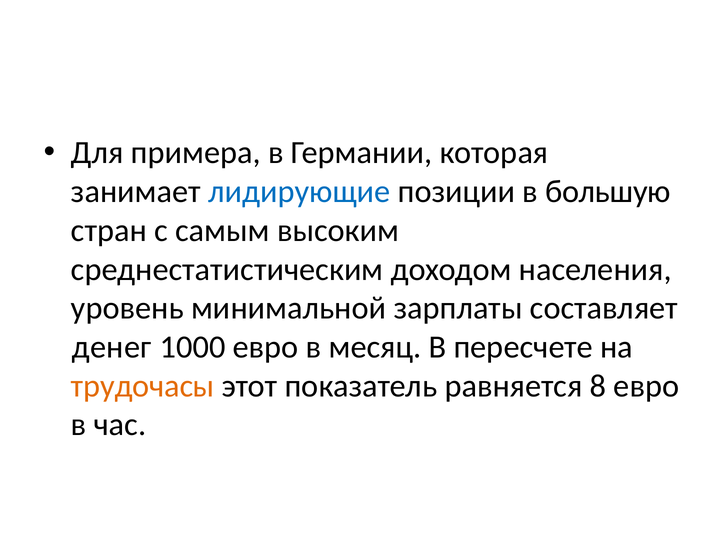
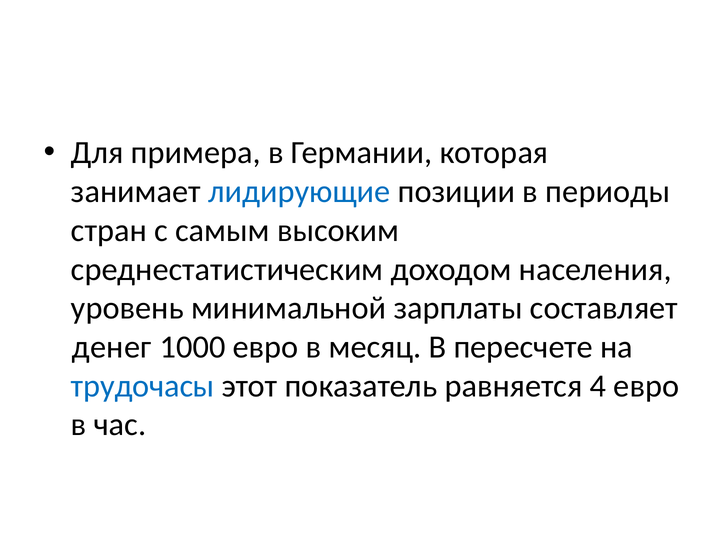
большую: большую -> периоды (608, 192)
трудочасы colour: orange -> blue (143, 386)
8: 8 -> 4 (598, 386)
